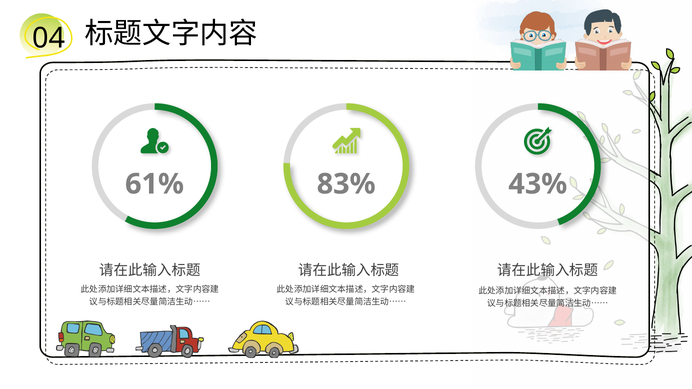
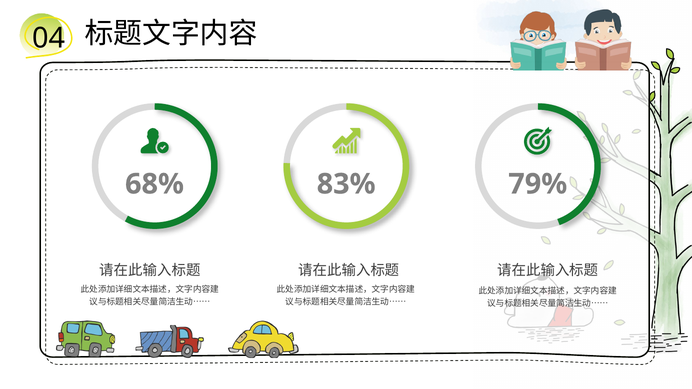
61%: 61% -> 68% (155, 184)
43%: 43% -> 79% (538, 184)
